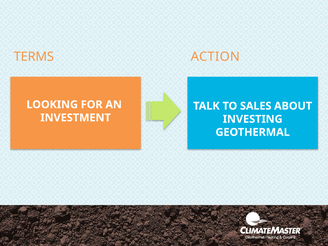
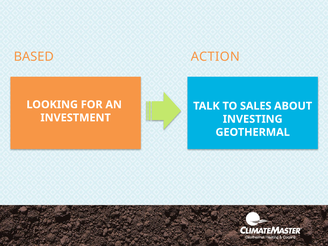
TERMS: TERMS -> BASED (34, 57)
